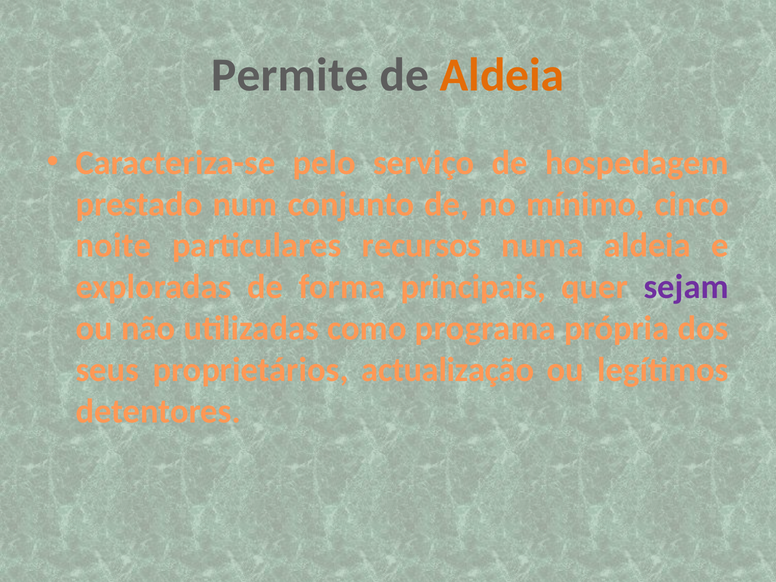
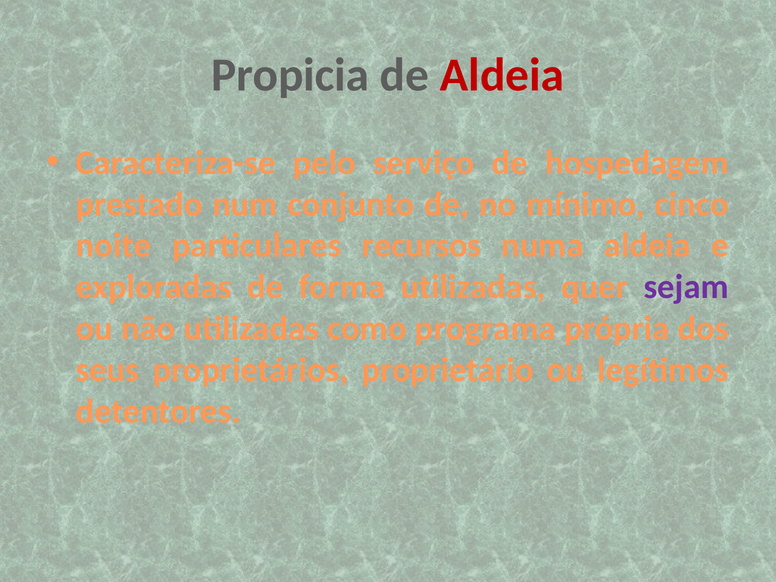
Permite: Permite -> Propicia (290, 75)
Aldeia colour: orange -> red (502, 75)
forma principais: principais -> utilizadas (473, 287)
actualização: actualização -> proprietário (448, 370)
